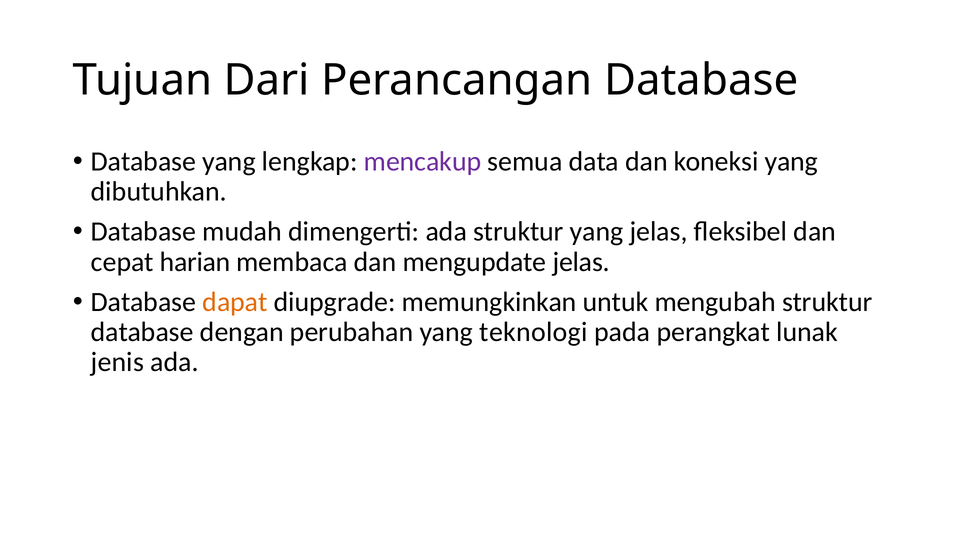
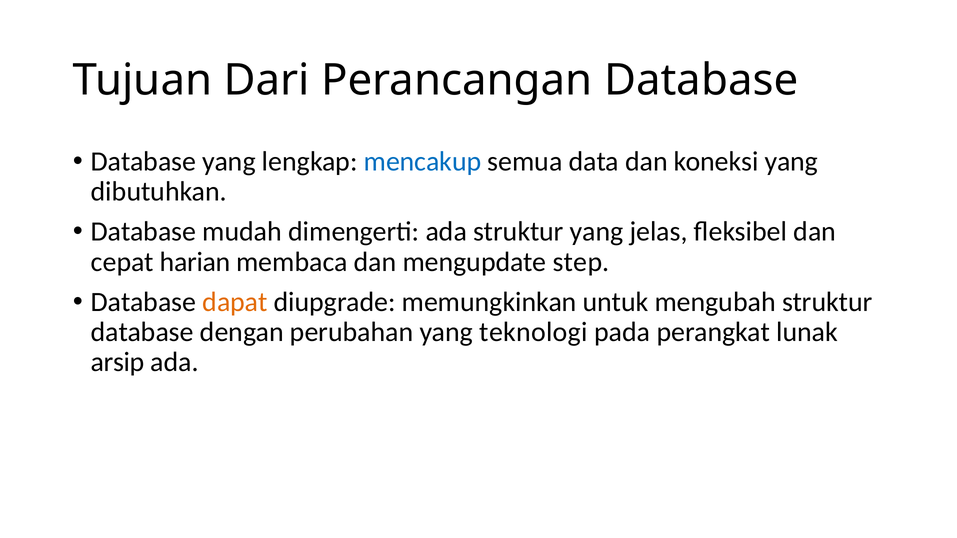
mencakup colour: purple -> blue (423, 162)
mengupdate jelas: jelas -> step (581, 262)
jenis: jenis -> arsip (118, 362)
